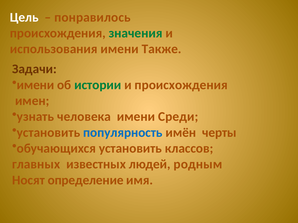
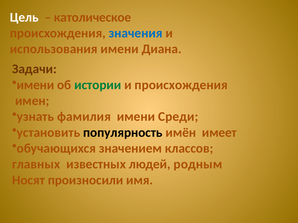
понравилось: понравилось -> католическое (93, 17)
значения colour: green -> blue (136, 33)
Также: Также -> Диана (162, 49)
человека: человека -> фамилия (84, 117)
популярность colour: blue -> black (123, 133)
черты: черты -> имеет (219, 133)
обучающихся установить: установить -> значением (130, 149)
определение: определение -> произносили (86, 180)
